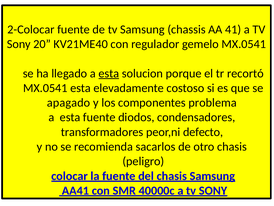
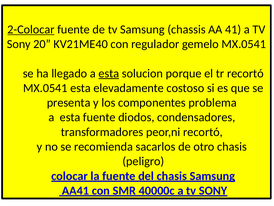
2-Colocar underline: none -> present (31, 29)
apagado: apagado -> presenta (69, 102)
peor,ni defecto: defecto -> recortó (203, 132)
